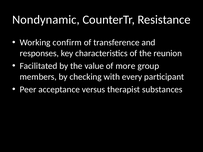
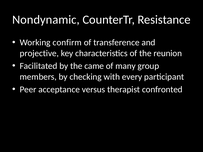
responses: responses -> projective (39, 53)
value: value -> came (94, 66)
more: more -> many (126, 66)
substances: substances -> confronted (162, 90)
